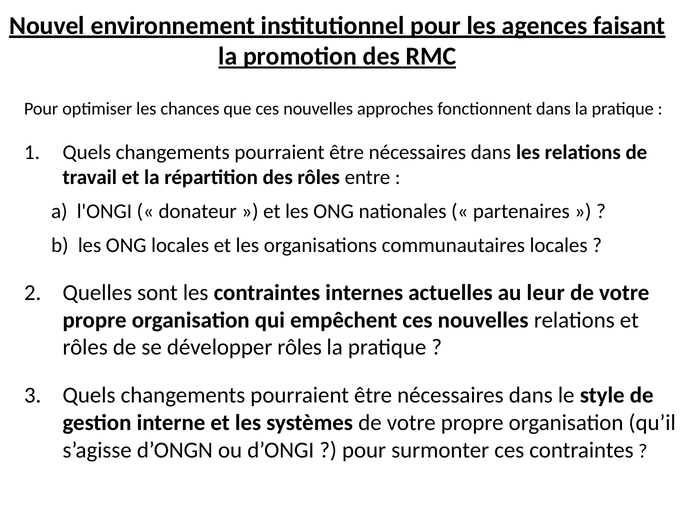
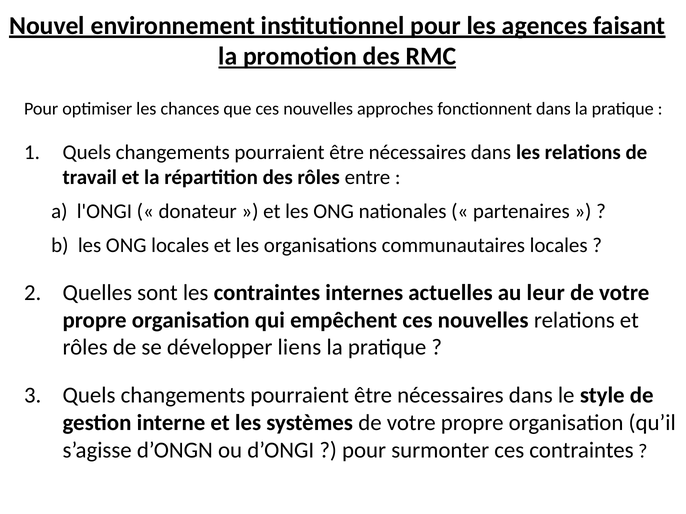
développer rôles: rôles -> liens (299, 348)
